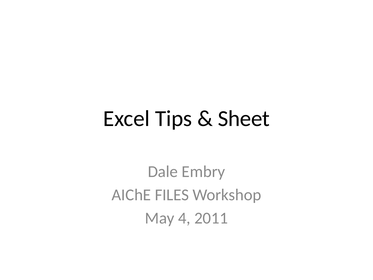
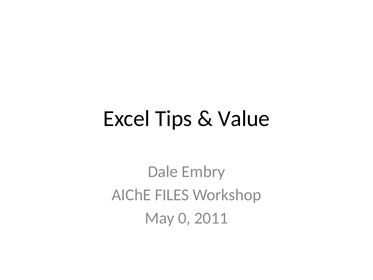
Sheet: Sheet -> Value (244, 118)
4: 4 -> 0 (184, 218)
